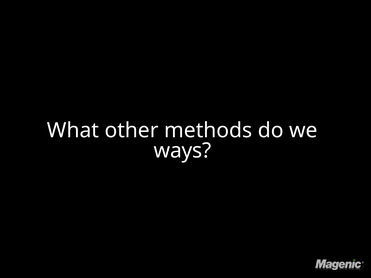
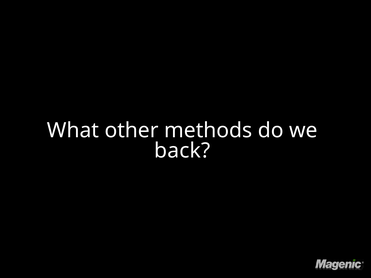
ways: ways -> back (182, 151)
